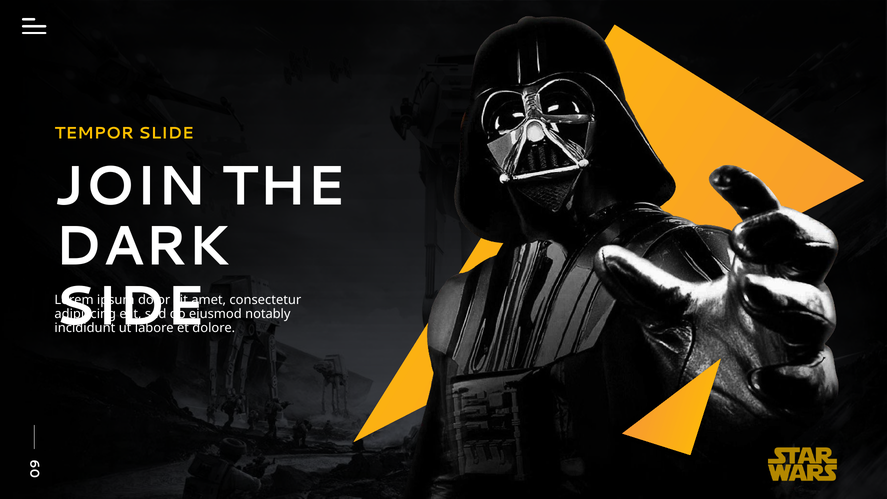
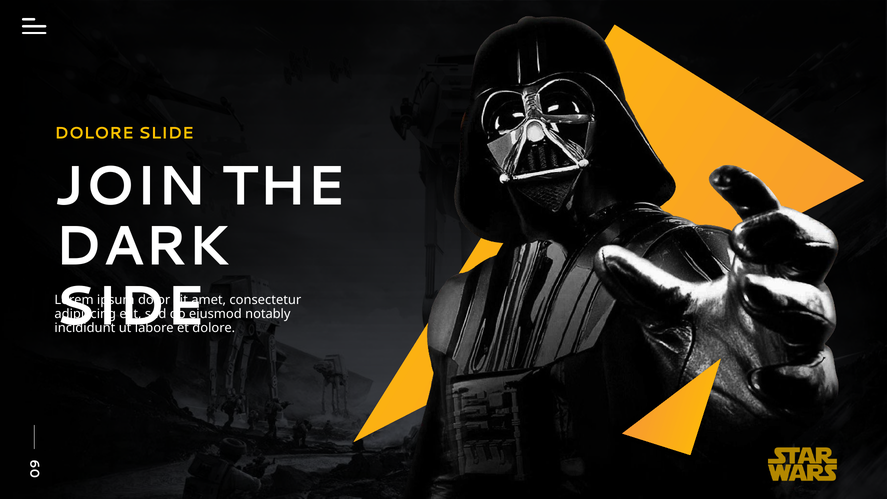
TEMPOR: TEMPOR -> DOLORE (94, 133)
